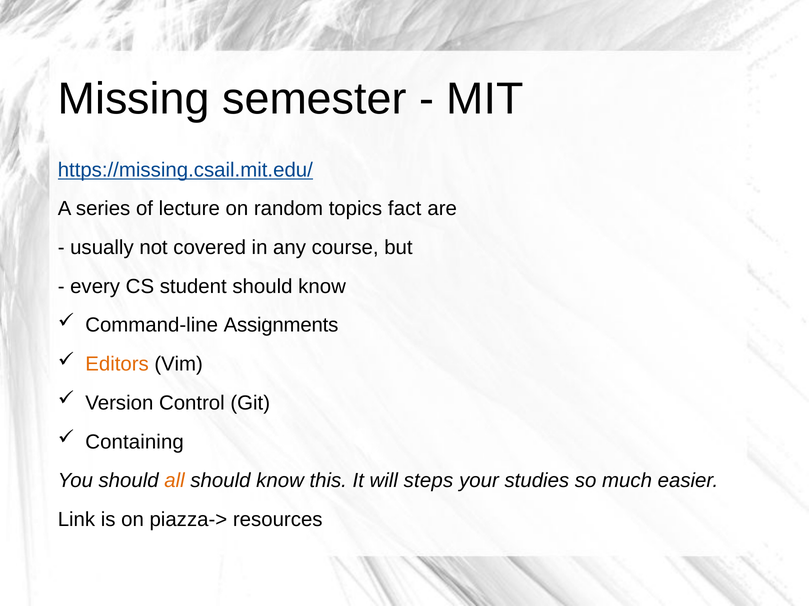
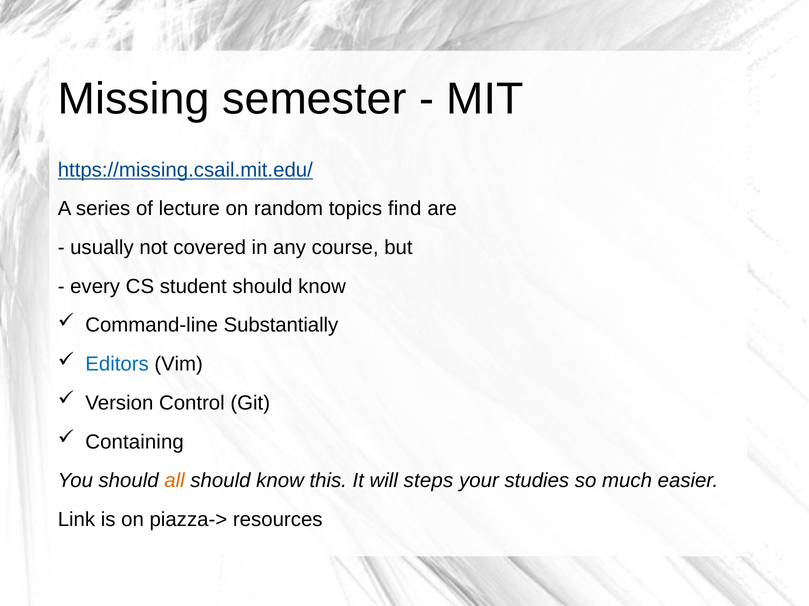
fact: fact -> find (405, 209)
Assignments: Assignments -> Substantially (281, 326)
Editors colour: orange -> blue (117, 365)
